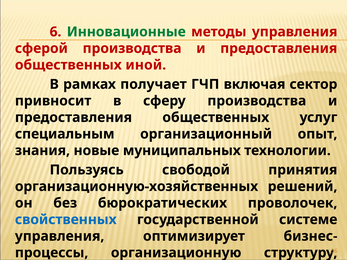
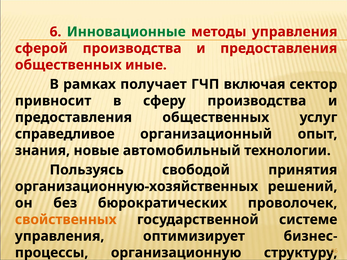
иной: иной -> иные (146, 65)
специальным: специальным -> справедливое (65, 134)
муниципальных: муниципальных -> автомобильный (182, 151)
свойственных colour: blue -> orange (66, 220)
